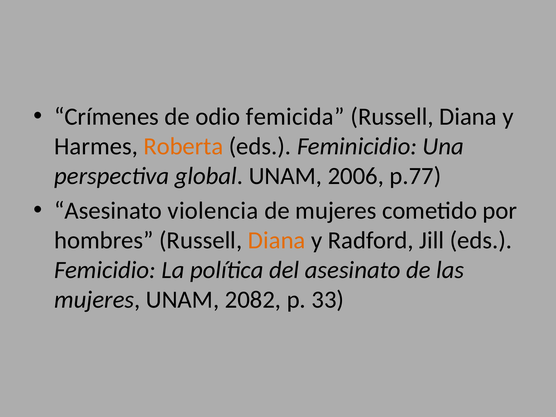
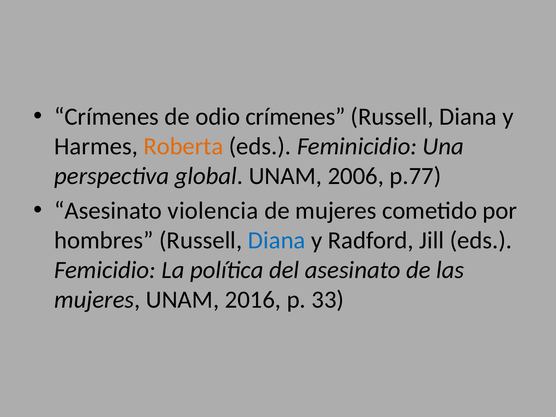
odio femicida: femicida -> crímenes (295, 117)
Diana colour: orange -> blue (277, 240)
2082: 2082 -> 2016 (253, 300)
